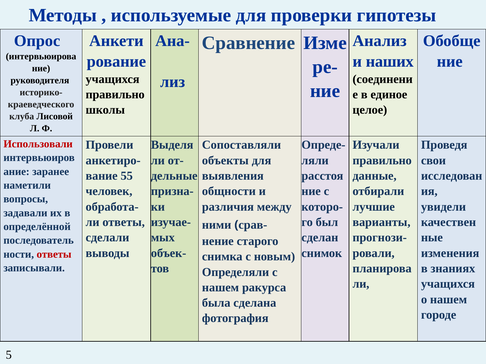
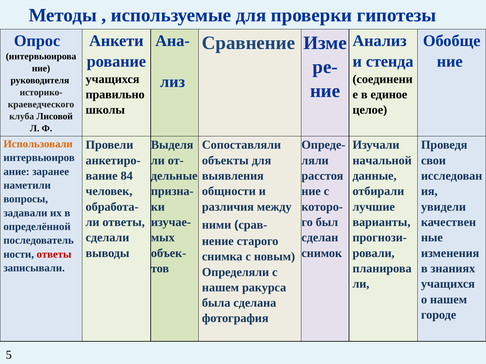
наших: наших -> стенда (390, 62)
Использовали colour: red -> orange (38, 144)
правильно: правильно -> начальной (382, 161)
55: 55 -> 84 (127, 176)
